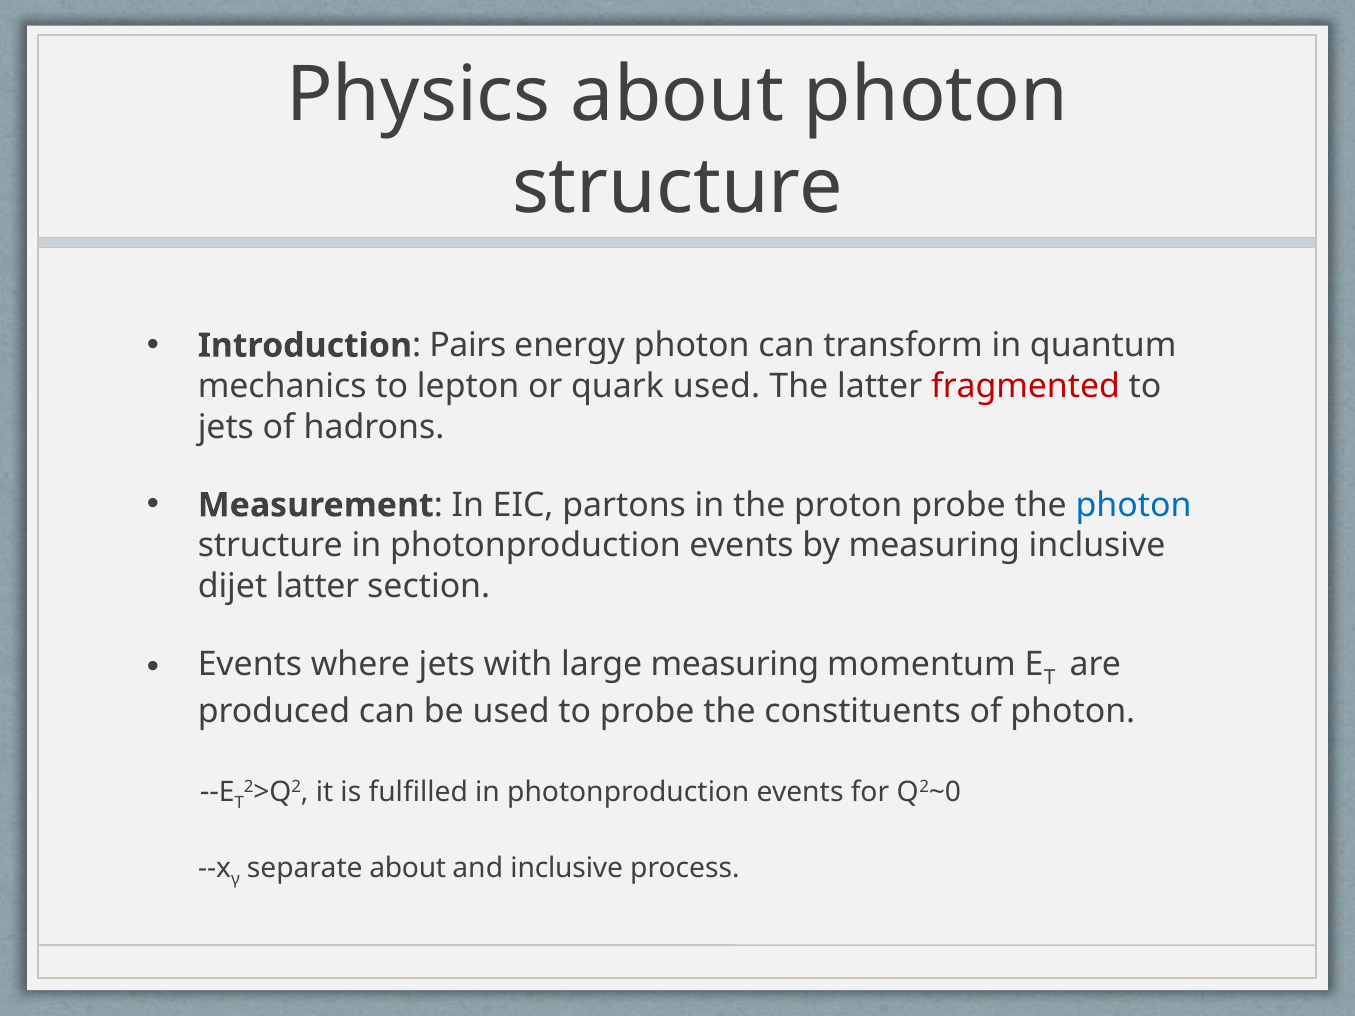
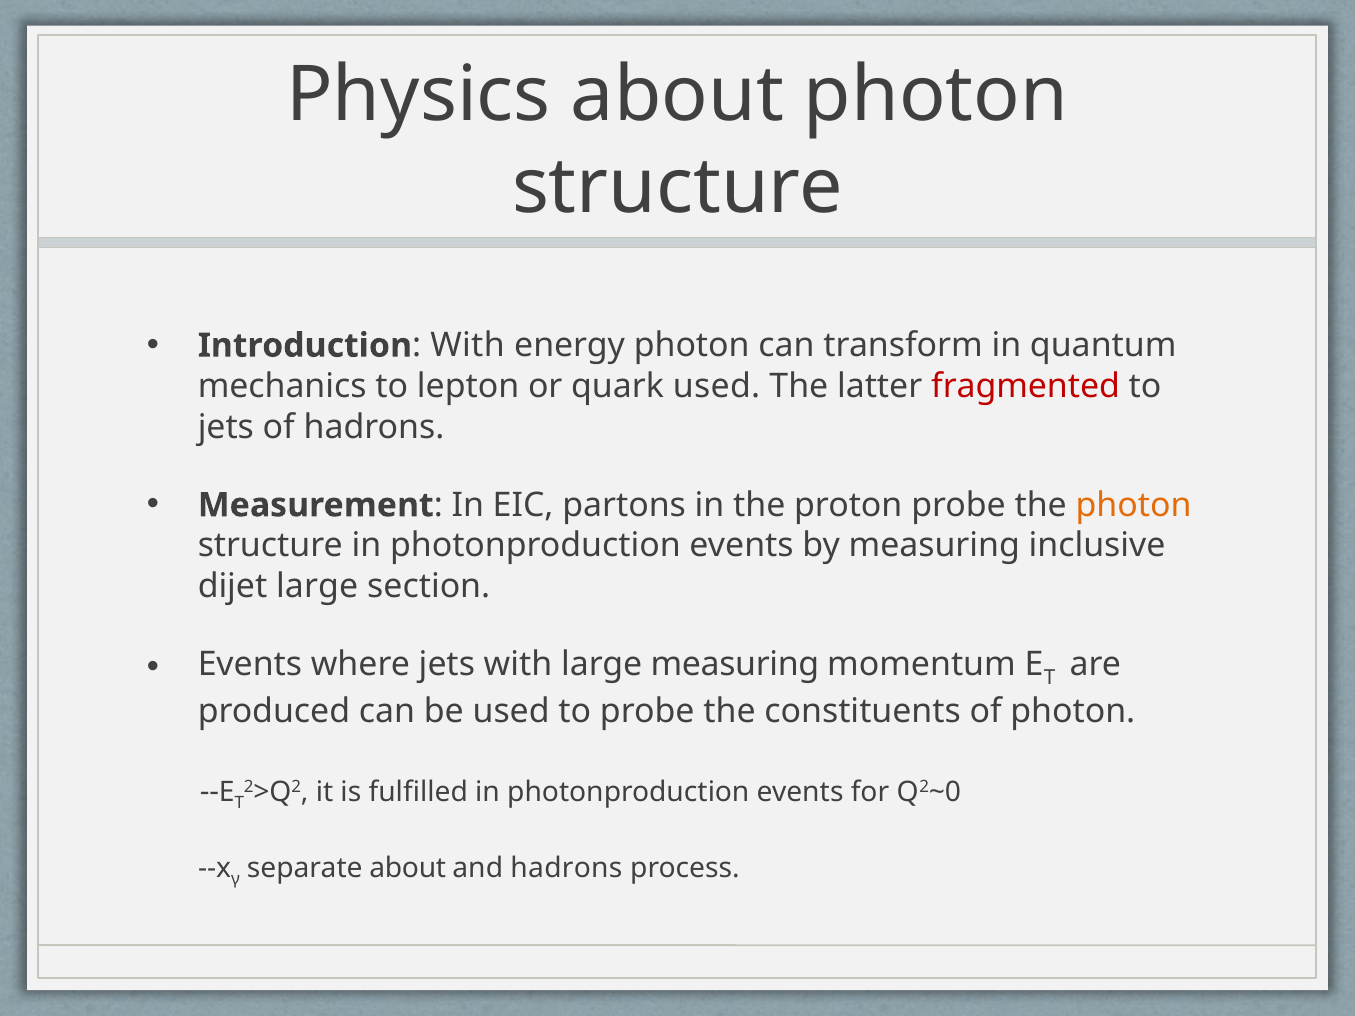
Pairs: Pairs -> With (467, 346)
photon colour: blue -> orange (1134, 505)
dijet latter: latter -> large (317, 587)
and inclusive: inclusive -> hadrons (566, 869)
